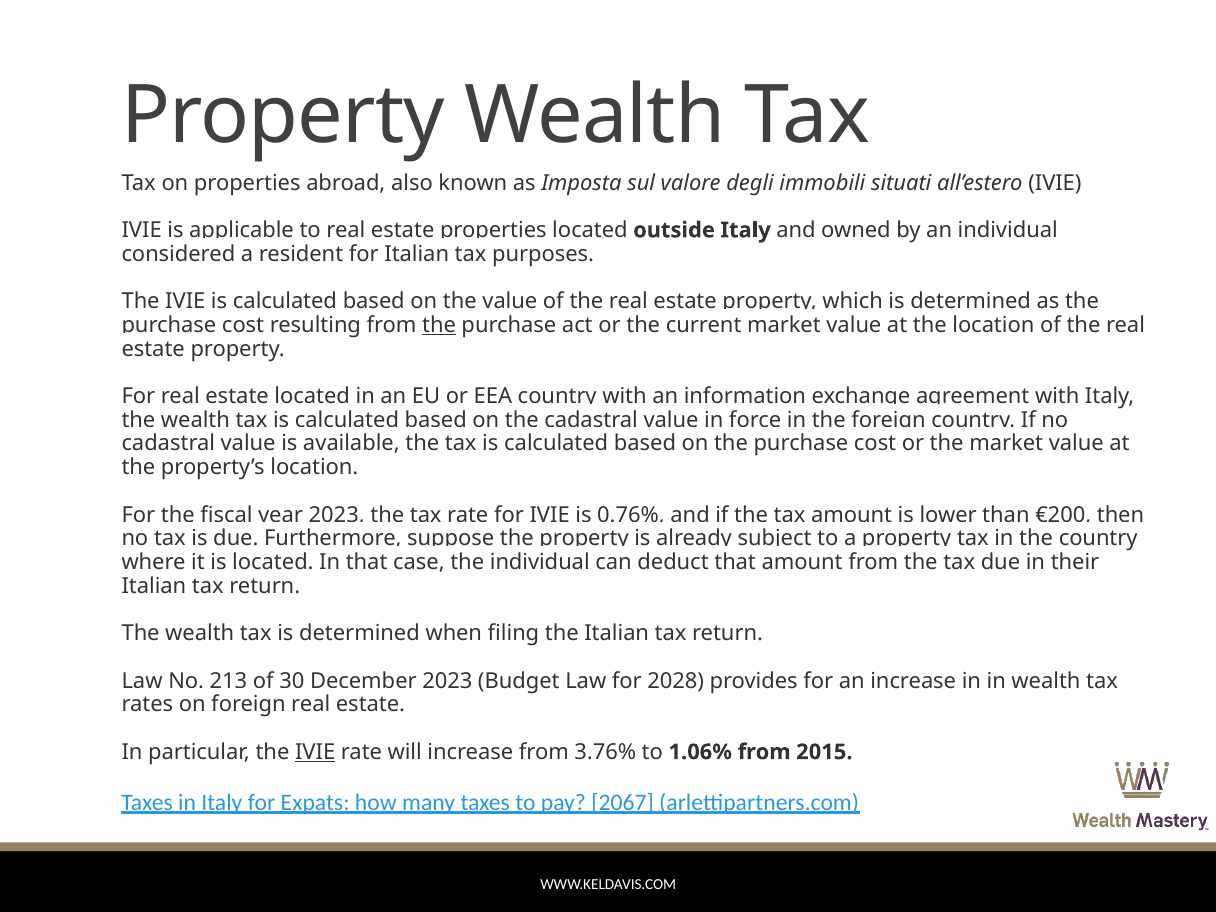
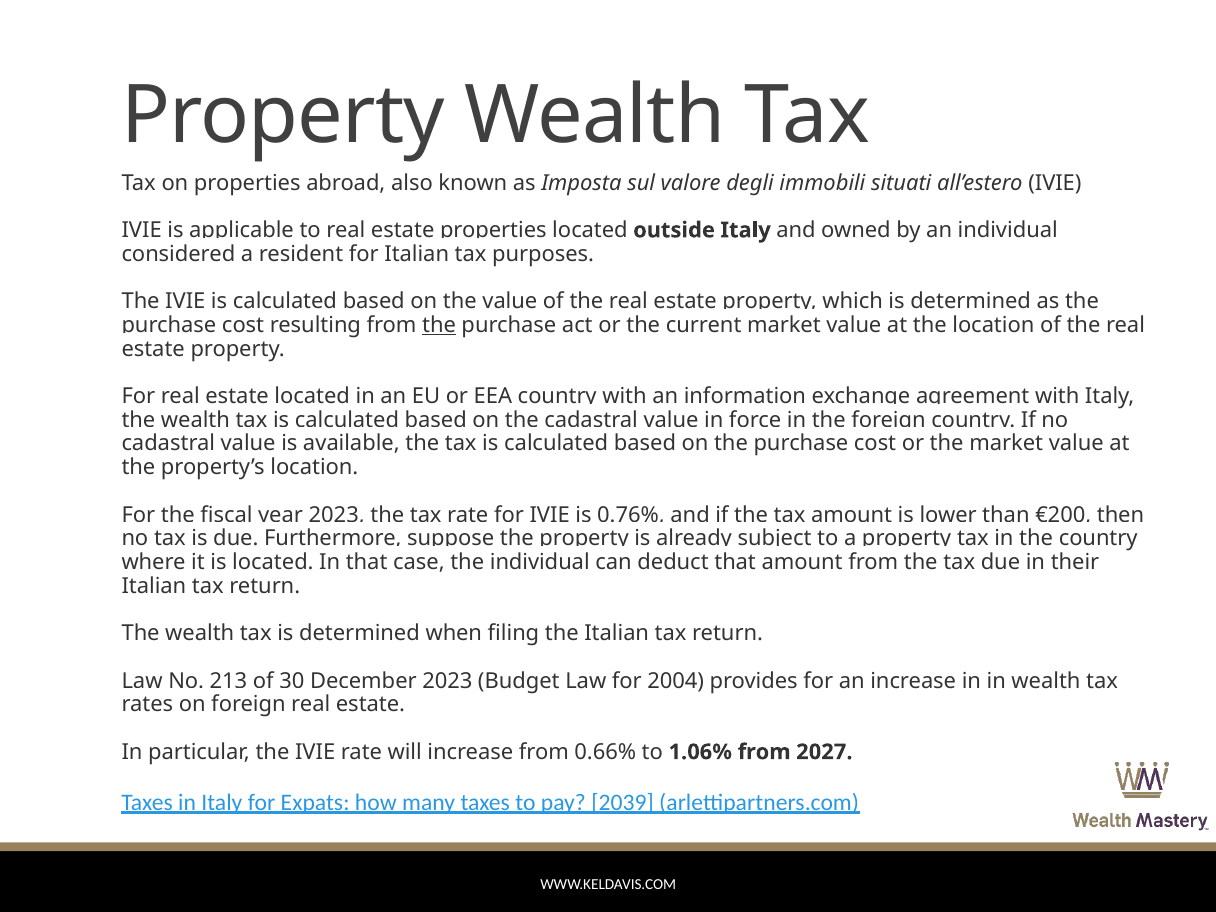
2028: 2028 -> 2004 (676, 681)
IVIE underline: present -> none (315, 752)
3.76%: 3.76% -> 0.66% (605, 752)
2015: 2015 -> 2027 (824, 752)
2067: 2067 -> 2039 (623, 802)
